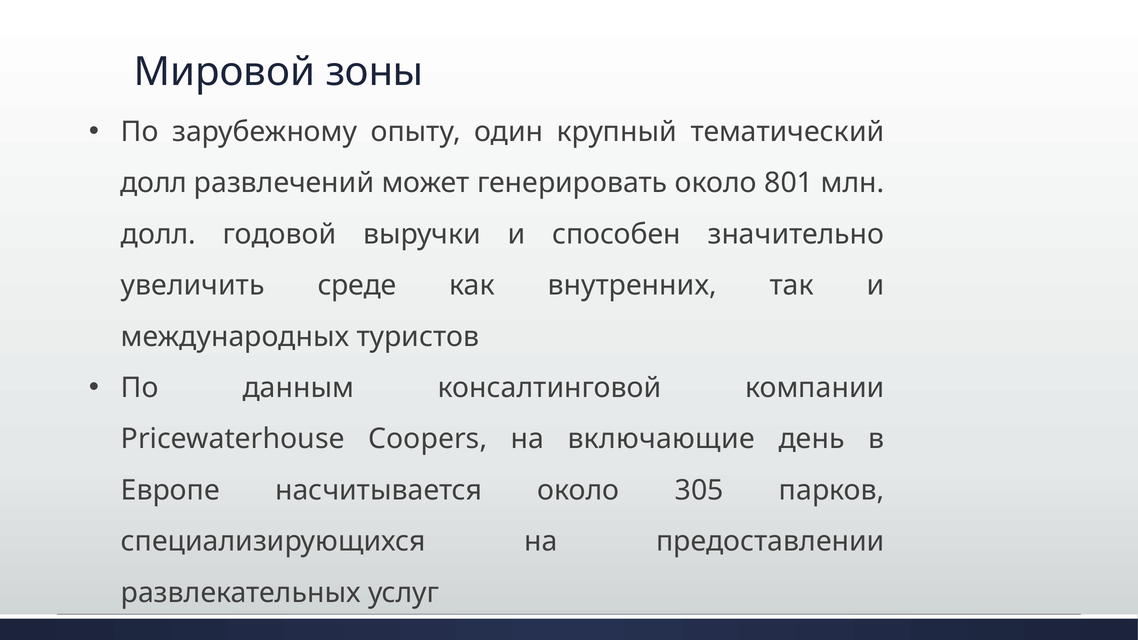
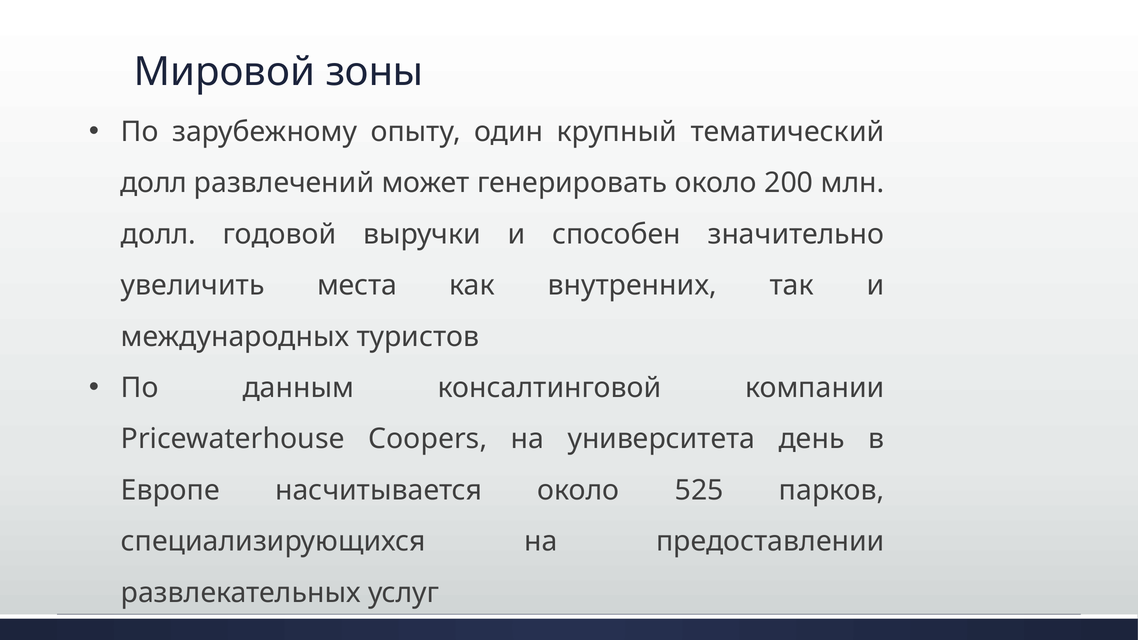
801: 801 -> 200 (789, 183)
среде: среде -> места (357, 286)
включающие: включающие -> университета (661, 439)
305: 305 -> 525 (699, 490)
